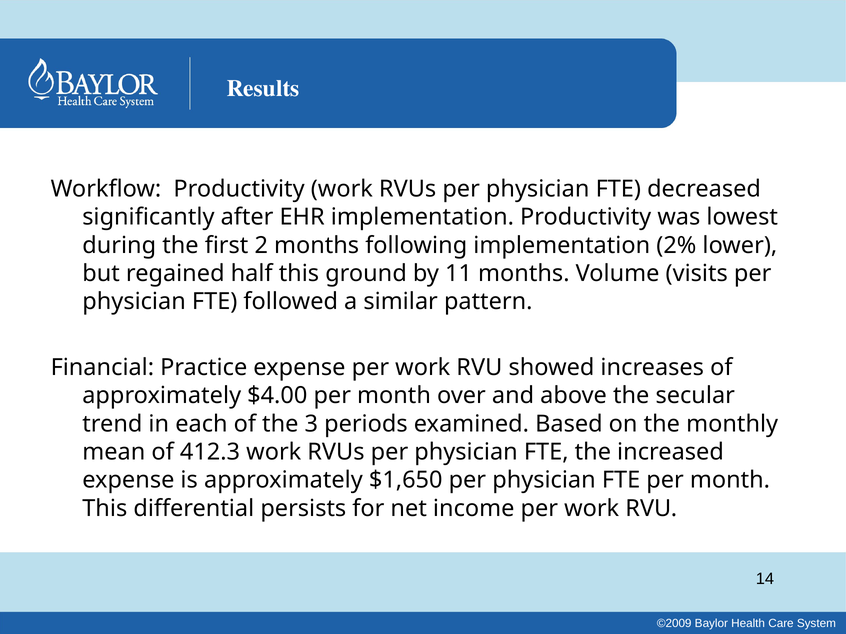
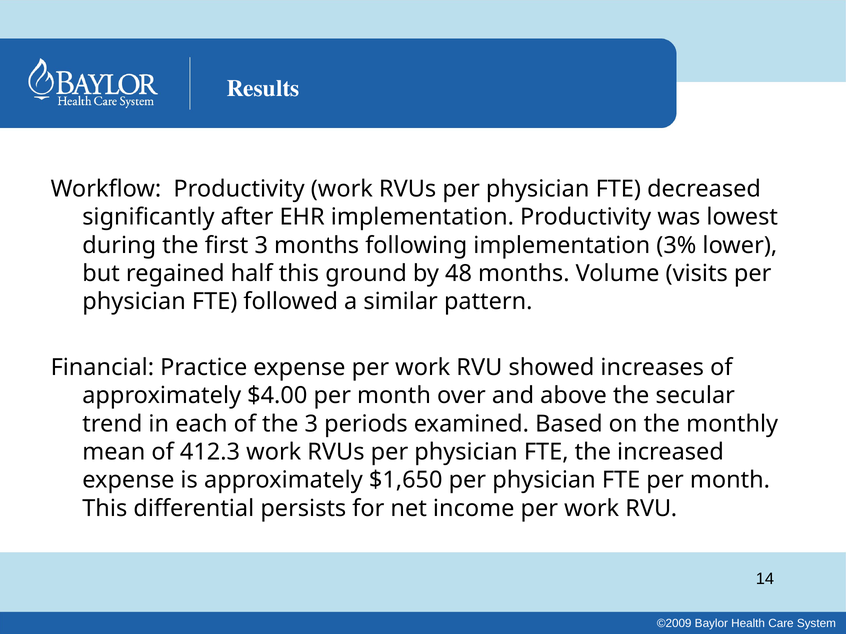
first 2: 2 -> 3 (261, 246)
2%: 2% -> 3% (676, 246)
11: 11 -> 48 (459, 274)
